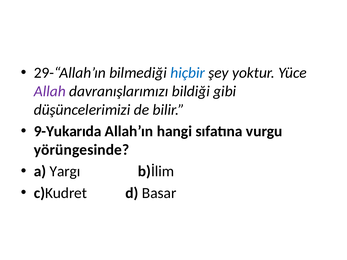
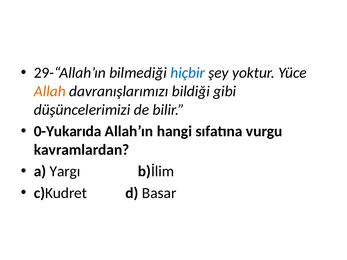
Allah colour: purple -> orange (50, 91)
9-Yukarıda: 9-Yukarıda -> 0-Yukarıda (68, 131)
yörüngesinde: yörüngesinde -> kavramlardan (82, 150)
